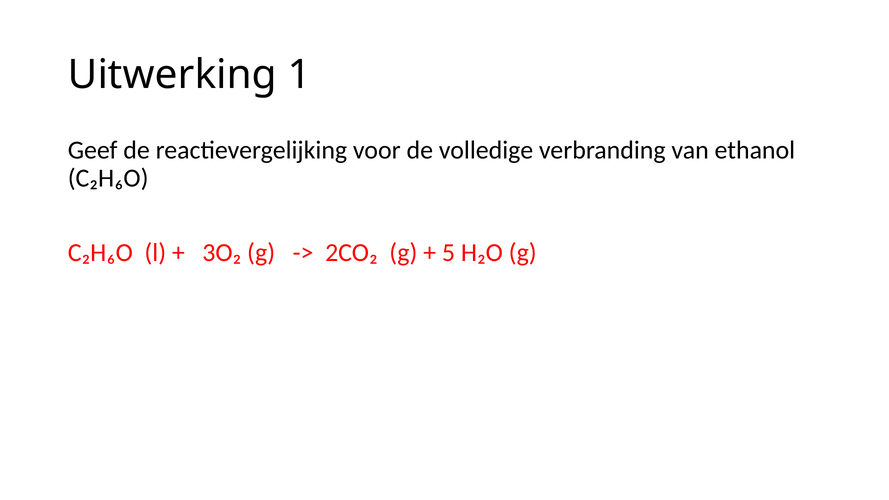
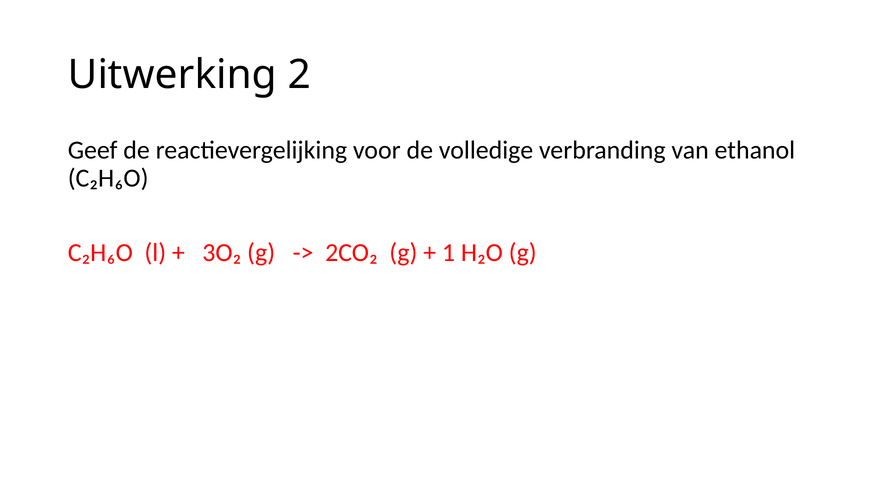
1: 1 -> 2 (299, 75)
5: 5 -> 1 (448, 253)
